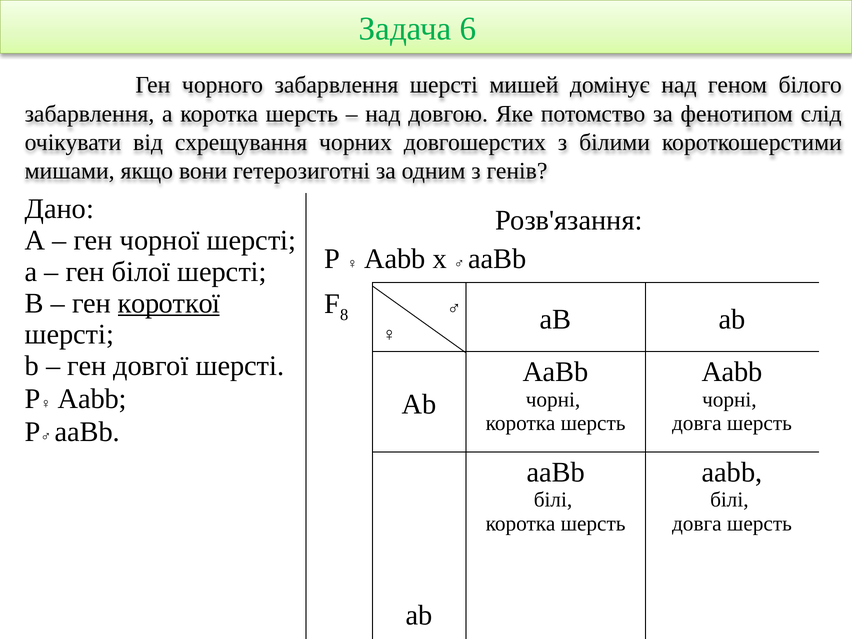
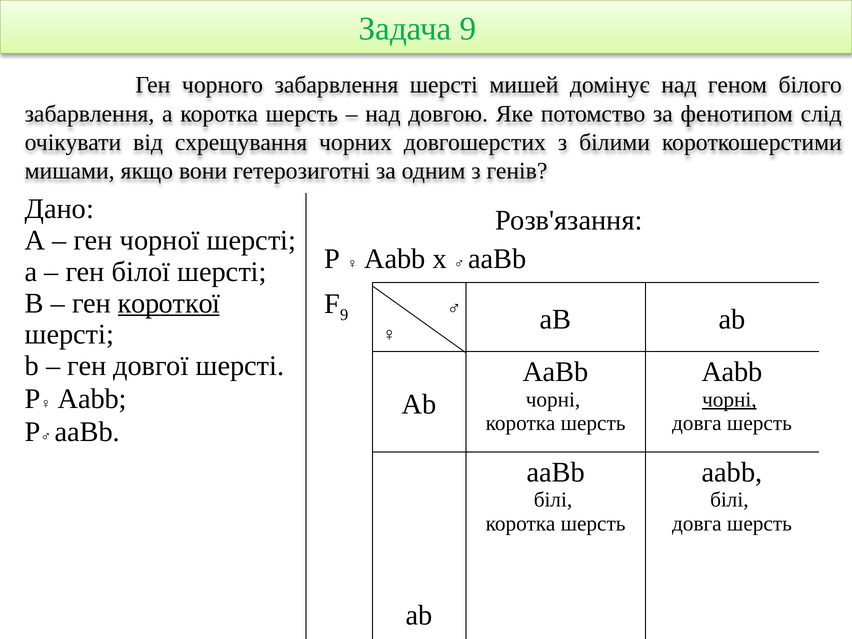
Задача 6: 6 -> 9 (468, 29)
8: 8 -> 9 (344, 315)
чорні underline: none -> present (729, 400)
